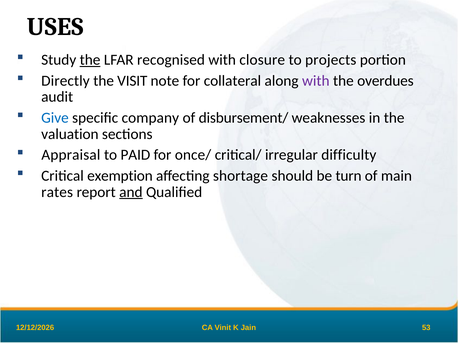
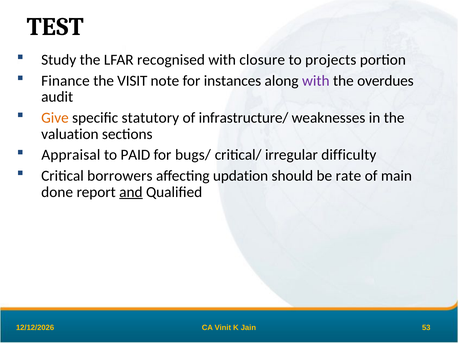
USES: USES -> TEST (55, 27)
the underline: present -> none (90, 60)
Directly: Directly -> Finance (65, 81)
collateral: collateral -> instances (232, 81)
Give colour: blue -> orange (55, 118)
company: company -> statutory (150, 118)
disbursement/: disbursement/ -> infrastructure/ (244, 118)
once/: once/ -> bugs/ (193, 155)
exemption: exemption -> borrowers (120, 176)
shortage: shortage -> updation (241, 176)
turn: turn -> rate (348, 176)
rates: rates -> done (57, 192)
